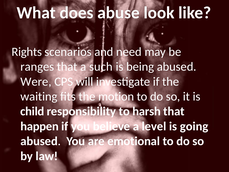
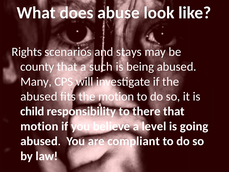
need: need -> stays (129, 52)
ranges: ranges -> county (37, 67)
Were: Were -> Many (36, 81)
waiting: waiting -> abused (39, 96)
harsh: harsh -> there (146, 111)
happen: happen -> motion (39, 126)
emotional: emotional -> compliant (134, 141)
